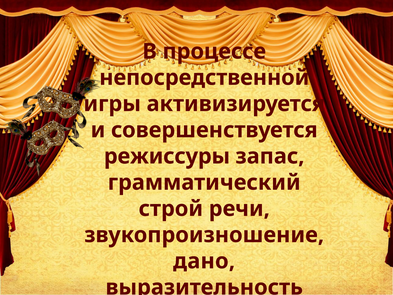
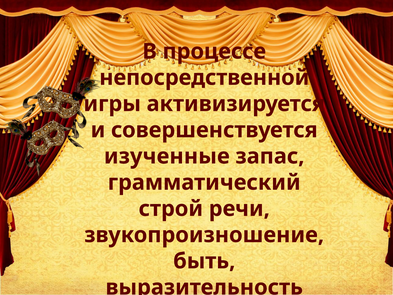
режиссуры: режиссуры -> изученные (167, 156)
дано: дано -> быть (204, 261)
